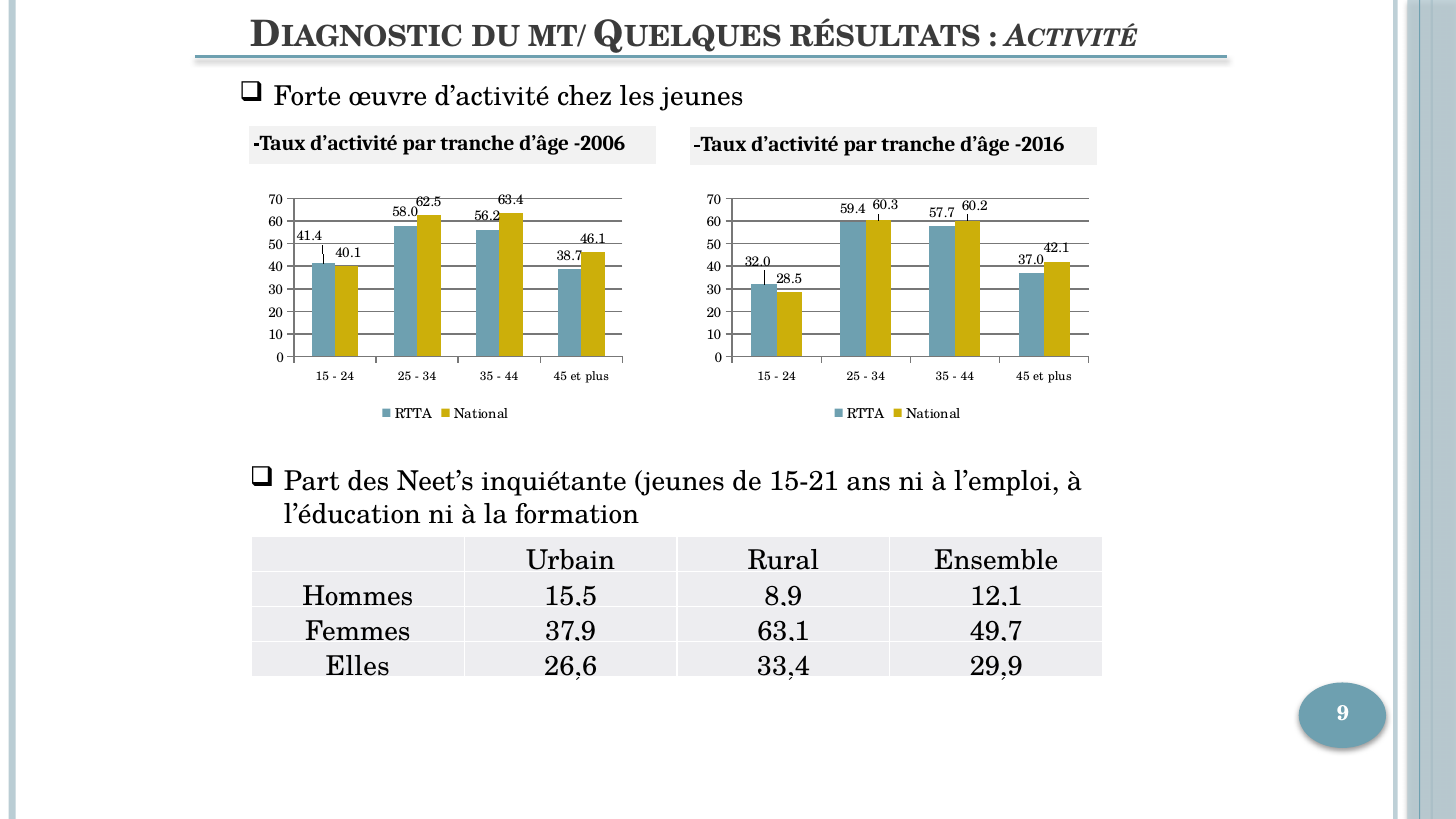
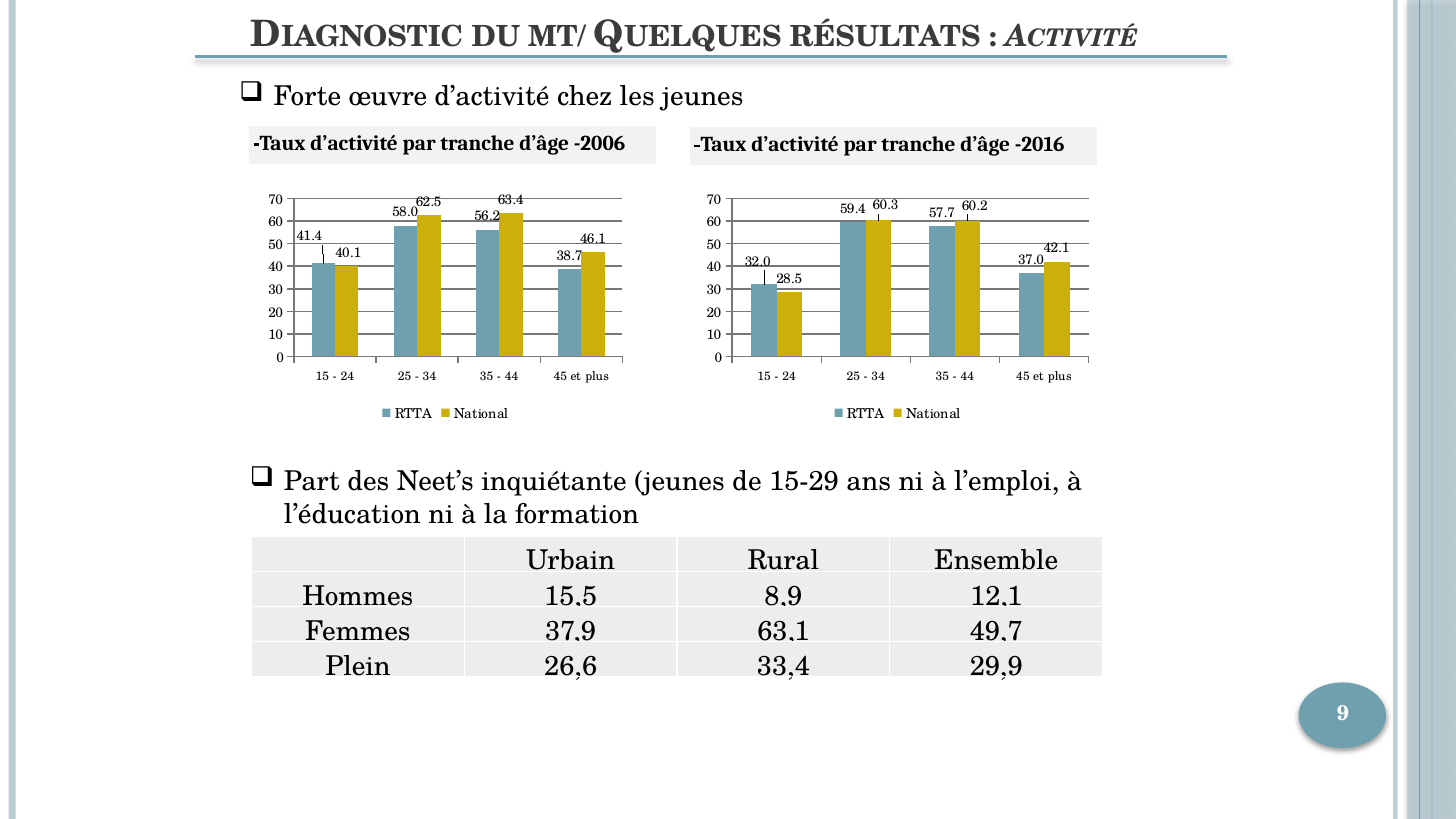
15-21: 15-21 -> 15-29 (804, 482)
Elles: Elles -> Plein (358, 666)
